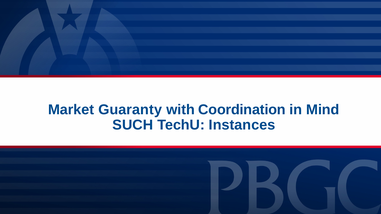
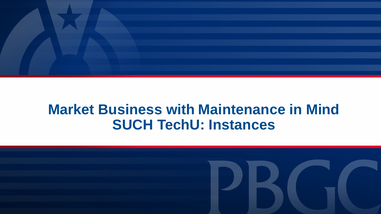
Guaranty: Guaranty -> Business (130, 110)
Coordination: Coordination -> Maintenance (242, 110)
